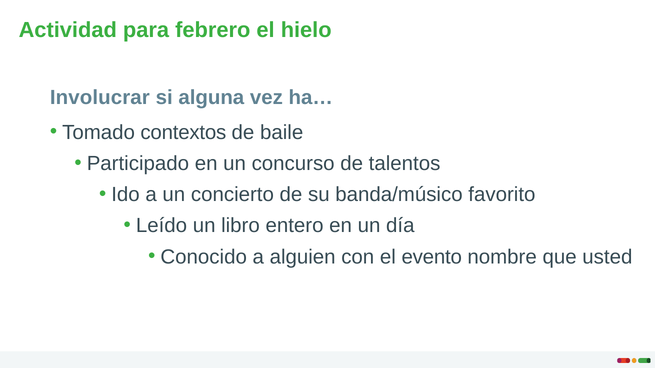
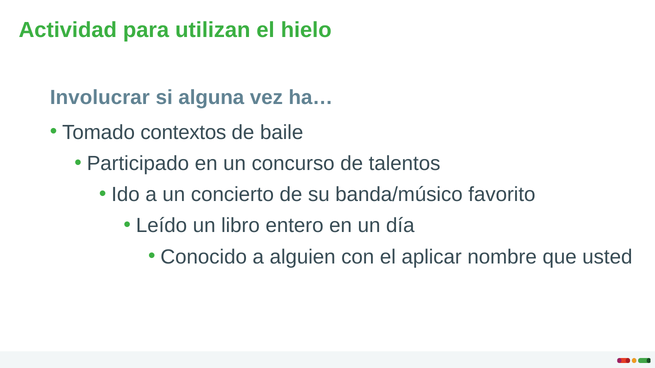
febrero: febrero -> utilizan (213, 30)
evento: evento -> aplicar (432, 257)
